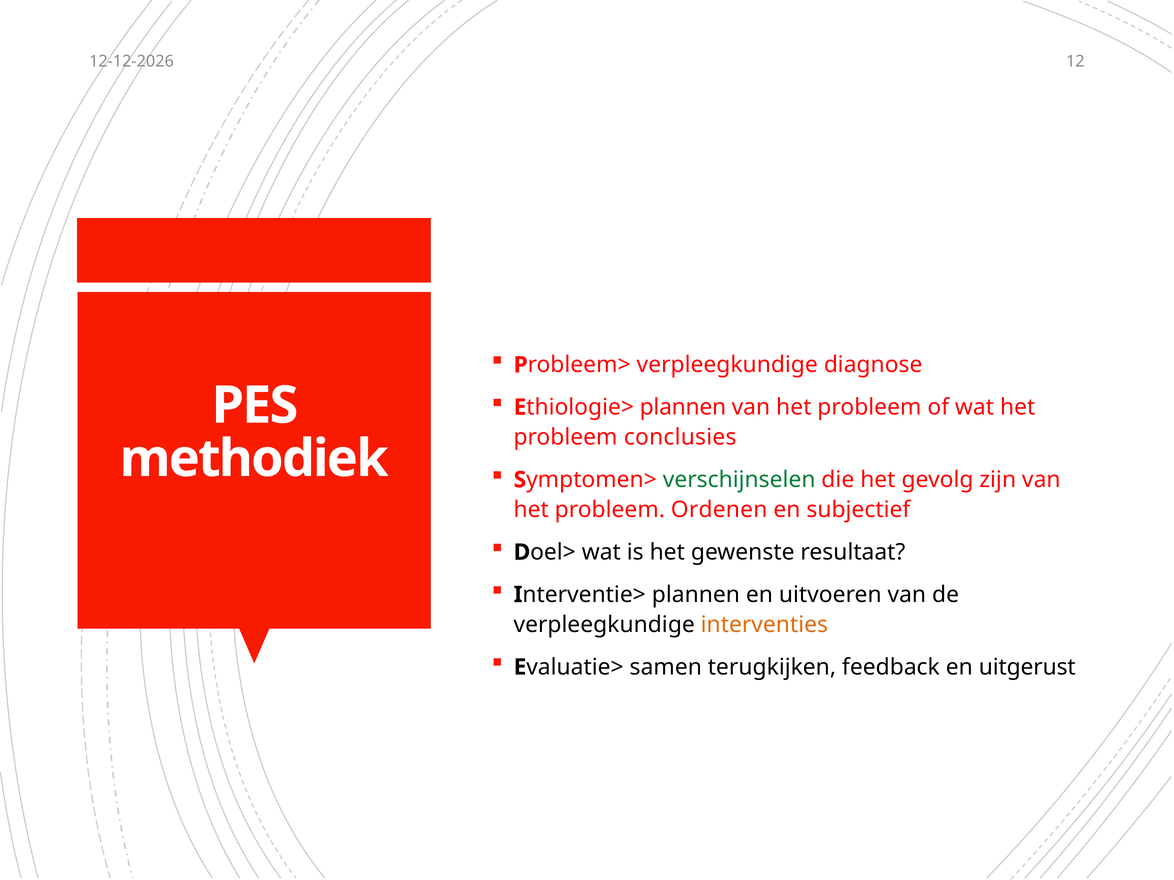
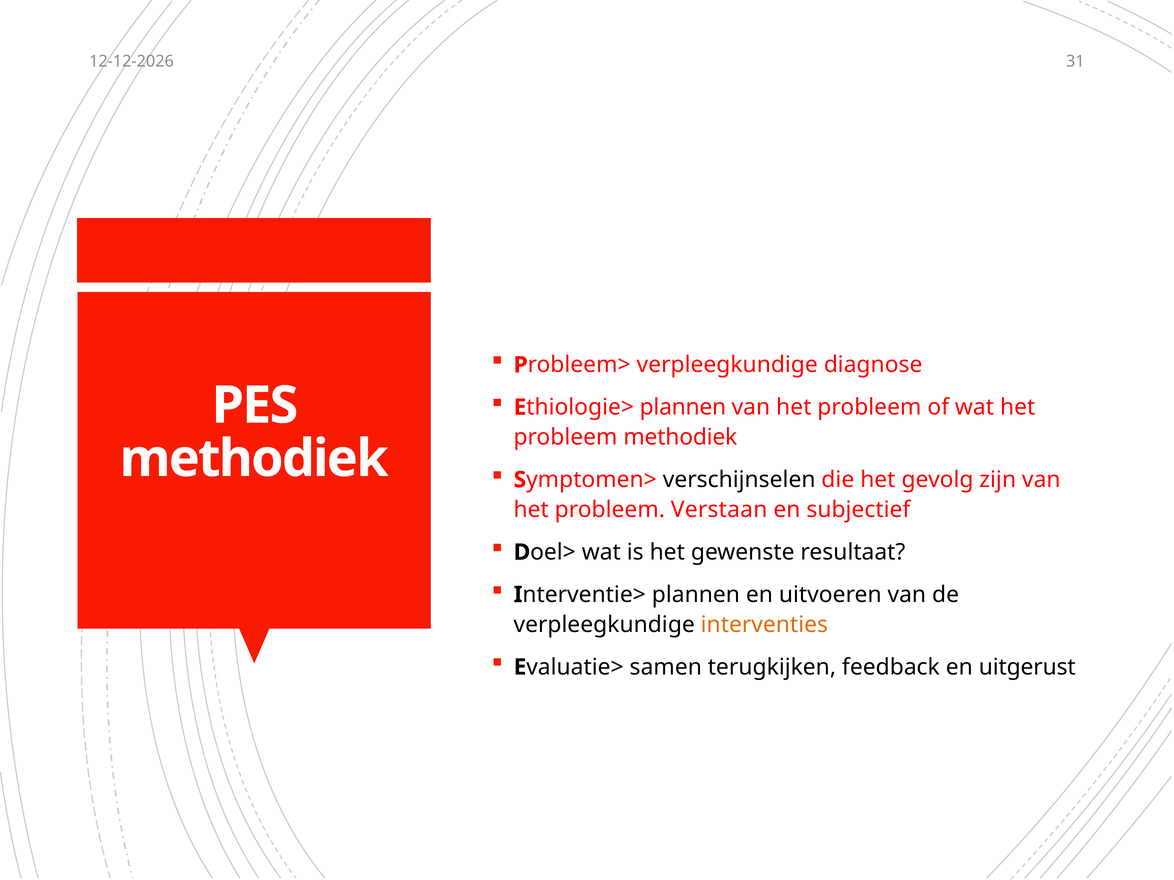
12: 12 -> 31 (1075, 61)
probleem conclusies: conclusies -> methodiek (680, 438)
verschijnselen colour: green -> black (739, 480)
Ordenen: Ordenen -> Verstaan (719, 510)
